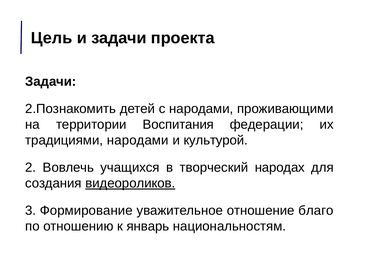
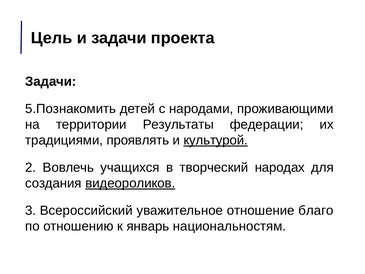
2.Познакомить: 2.Познакомить -> 5.Познакомить (71, 109)
Воспитания: Воспитания -> Результаты (178, 124)
традициями народами: народами -> проявлять (138, 140)
культурой underline: none -> present (216, 140)
Формирование: Формирование -> Всероссийский (86, 210)
